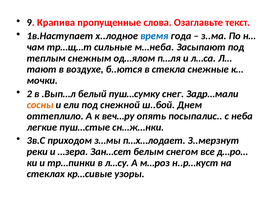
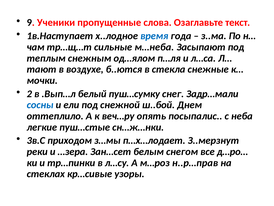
Крапива: Крапива -> Ученики (56, 23)
сосны colour: orange -> blue (40, 105)
н..р…куст: н..р…куст -> н..р…прав (195, 162)
